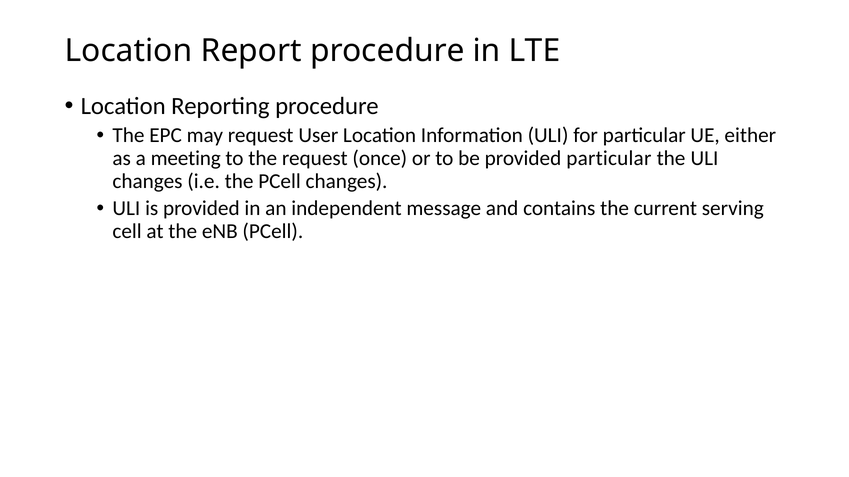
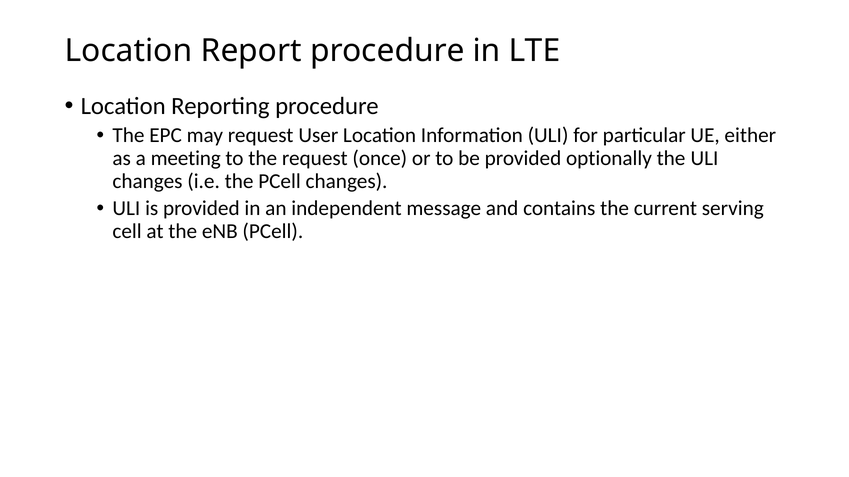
provided particular: particular -> optionally (609, 158)
